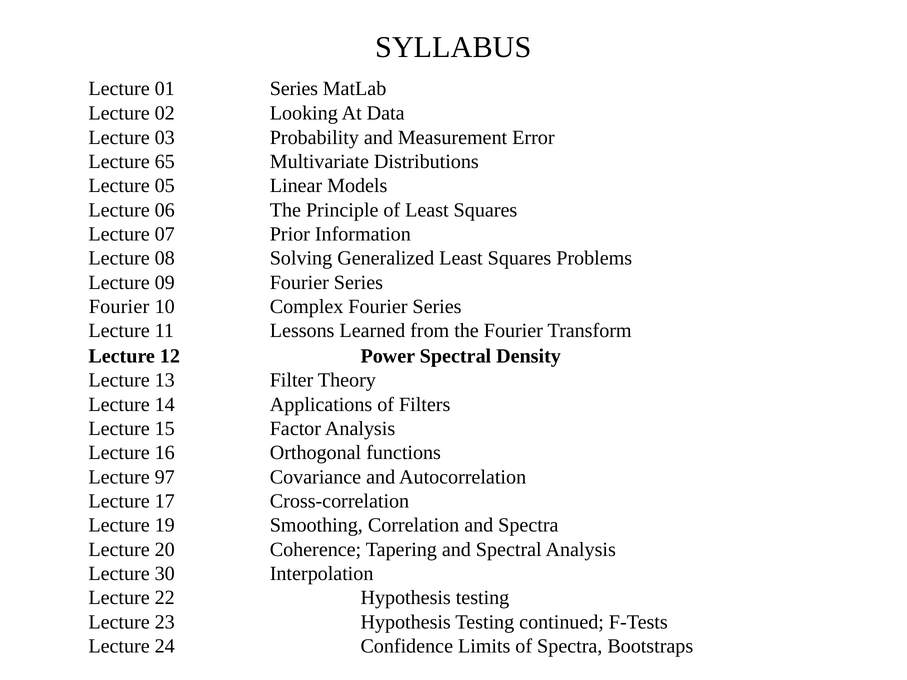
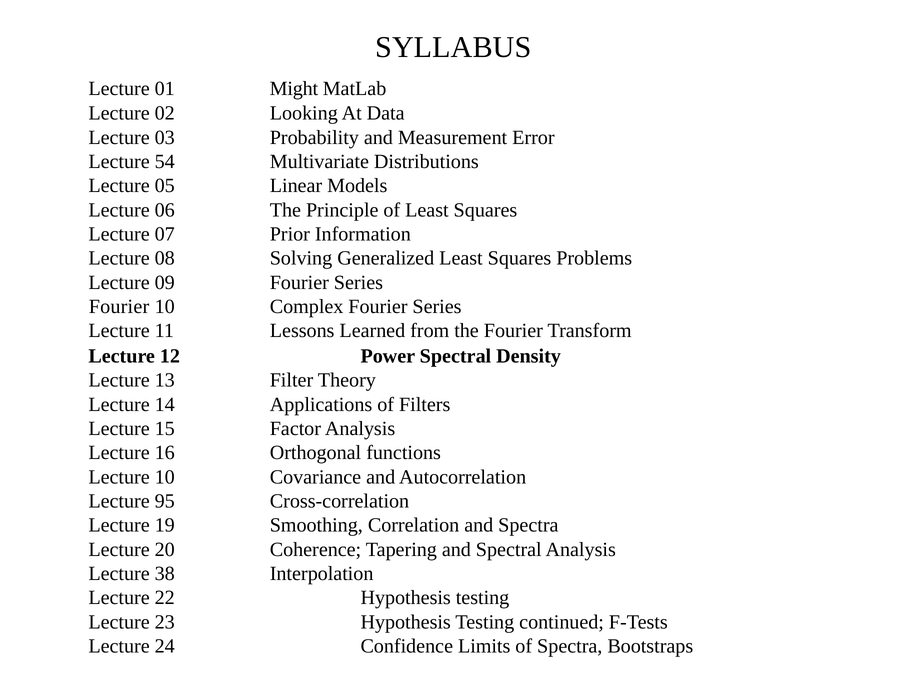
01 Series: Series -> Might (294, 89)
65: 65 -> 54 (165, 162)
Lecture 97: 97 -> 10 (165, 477)
17: 17 -> 95 (165, 501)
30: 30 -> 38 (165, 574)
